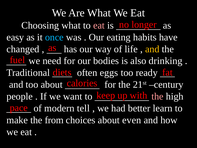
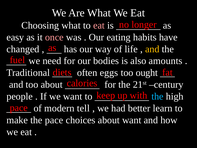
once colour: light blue -> pink (54, 37)
drinking: drinking -> amounts (166, 61)
ready: ready -> ought (147, 73)
the colour: pink -> light blue (157, 96)
the from: from -> pace (54, 120)
about even: even -> want (132, 120)
